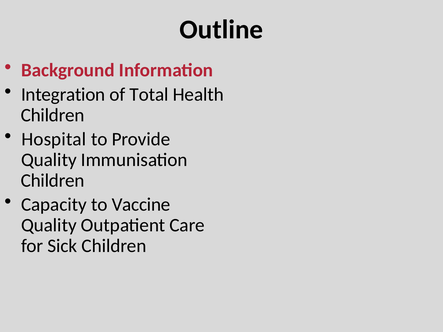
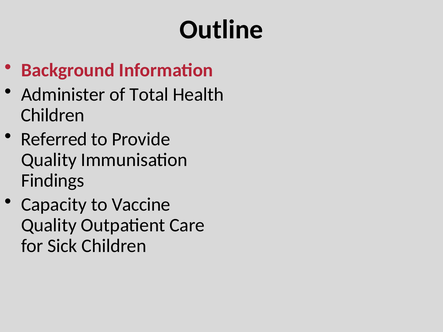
Integration: Integration -> Administer (63, 95)
Hospital: Hospital -> Referred (54, 139)
Children: Children -> Findings (53, 181)
